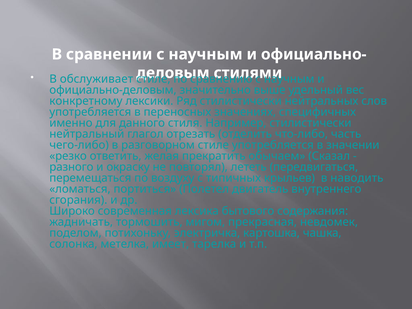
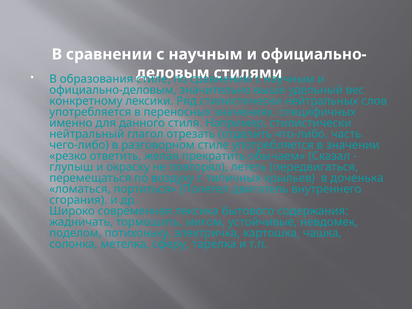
обслуживает: обслуживает -> образования (97, 79)
разного: разного -> глупыш (71, 167)
наводить: наводить -> доченька (357, 178)
прекрасная: прекрасная -> устойчивые (263, 222)
имеет: имеет -> сферу (171, 244)
